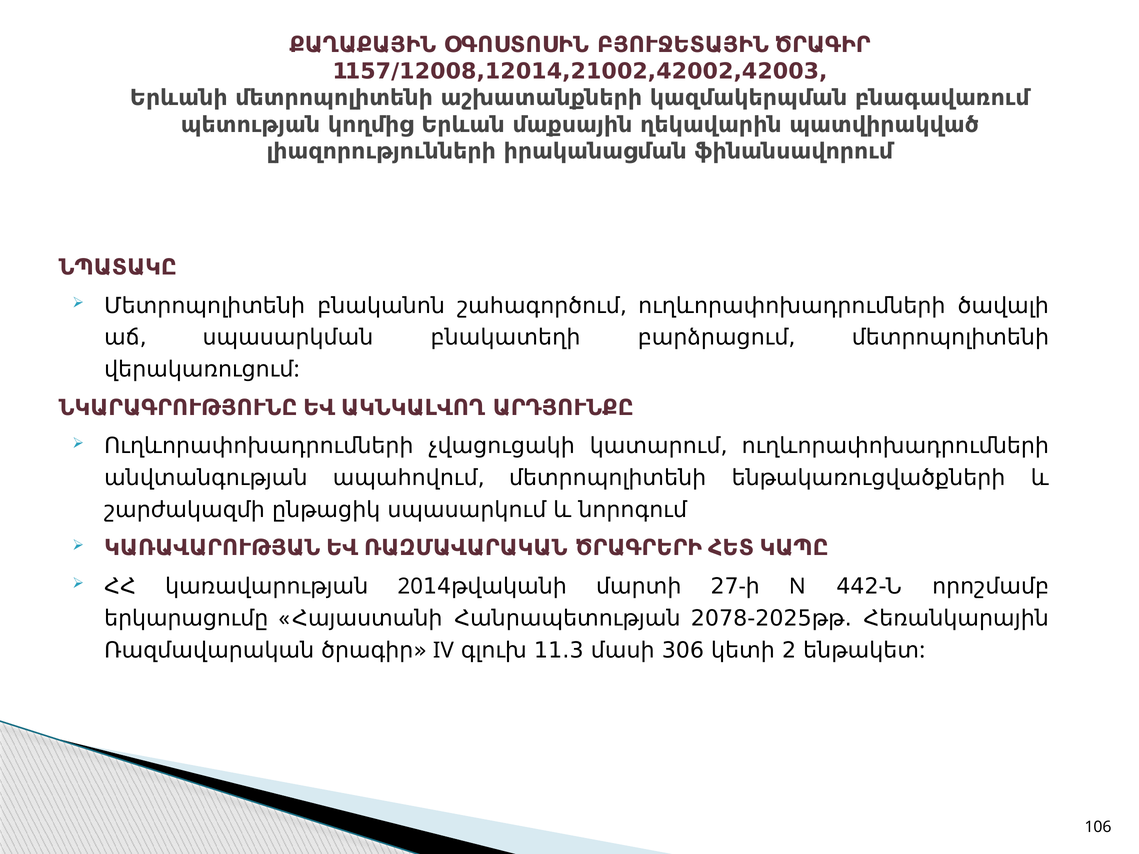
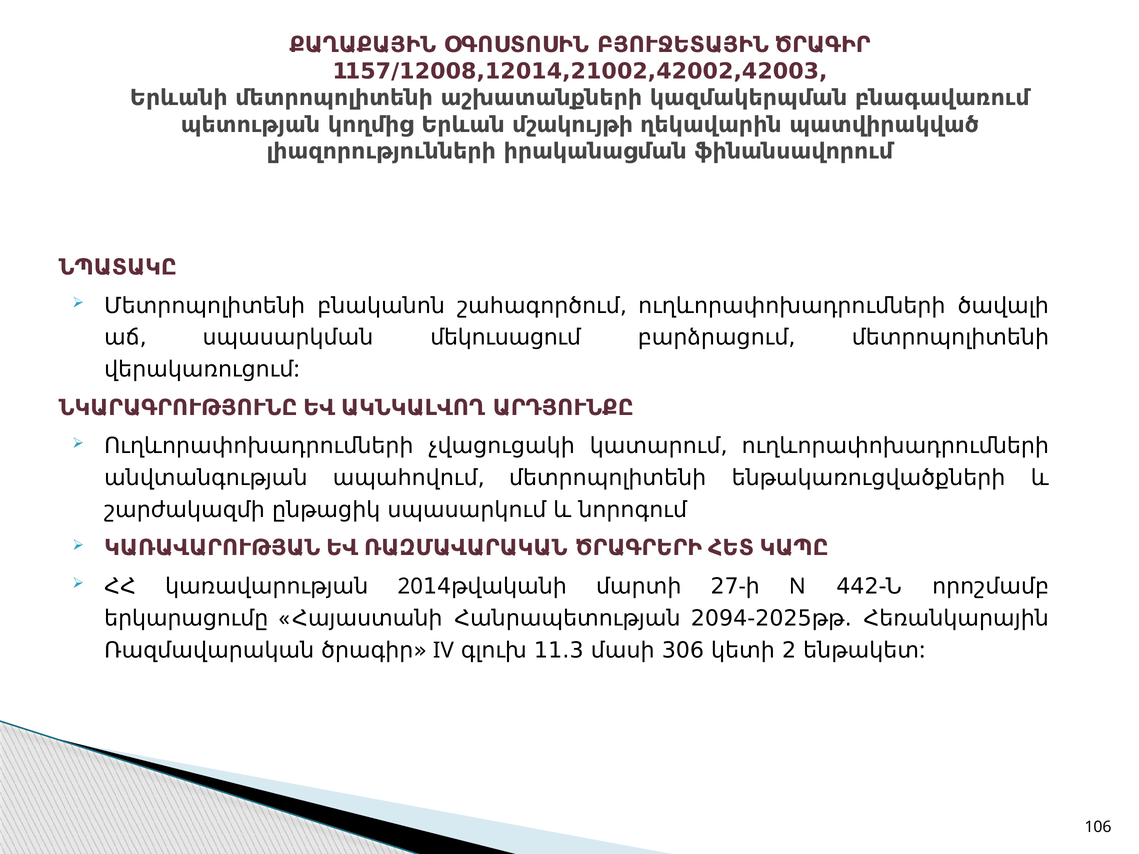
մաքսային: մաքսային -> մշակույթի (573, 125)
բնակատեղի: բնակատեղի -> մեկուսացում (506, 338)
2078-2025թթ․: 2078-2025թթ․ -> 2094-2025թթ․ (771, 618)
